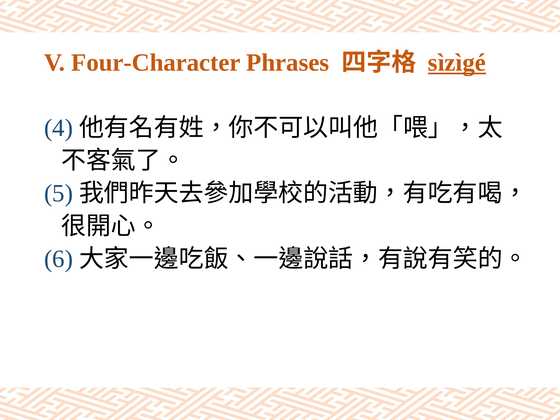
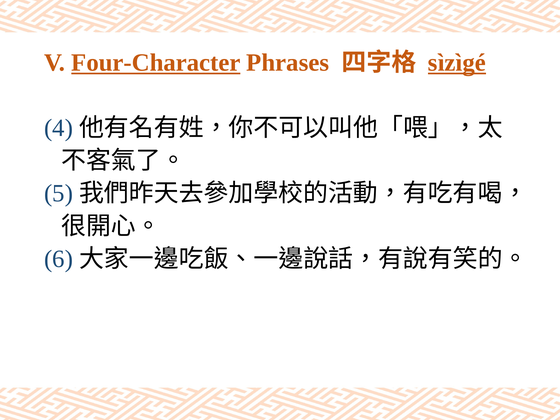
Four-Character underline: none -> present (156, 63)
